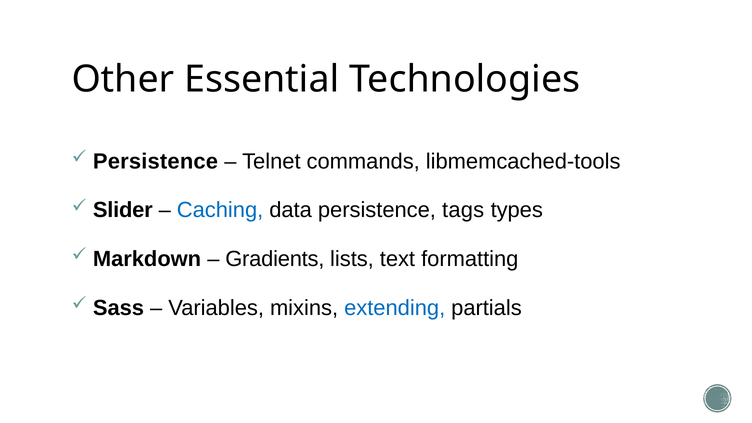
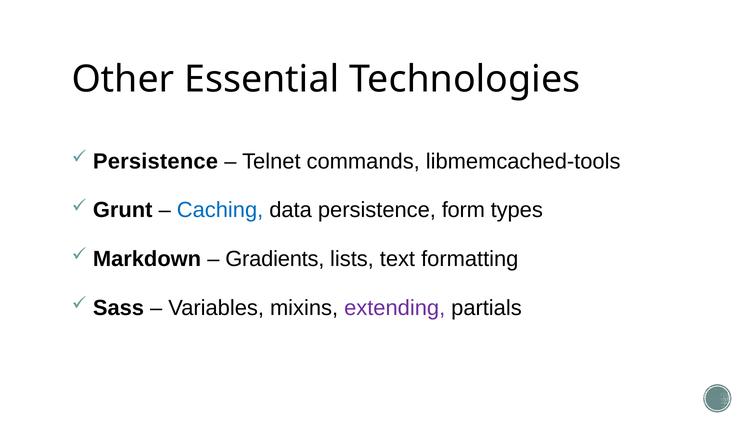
Slider: Slider -> Grunt (123, 210)
tags: tags -> form (463, 210)
extending colour: blue -> purple (395, 308)
